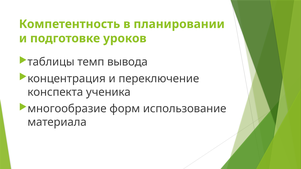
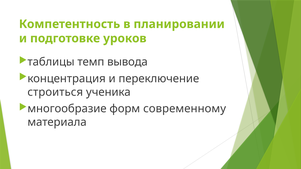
конспекта: конспекта -> строиться (55, 92)
использование: использование -> современному (185, 109)
